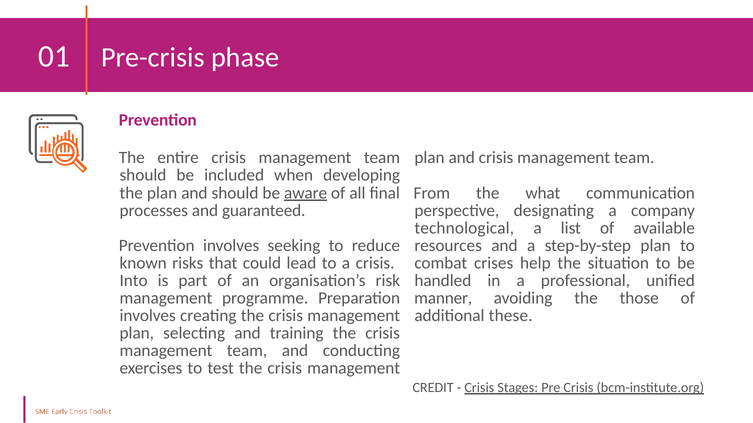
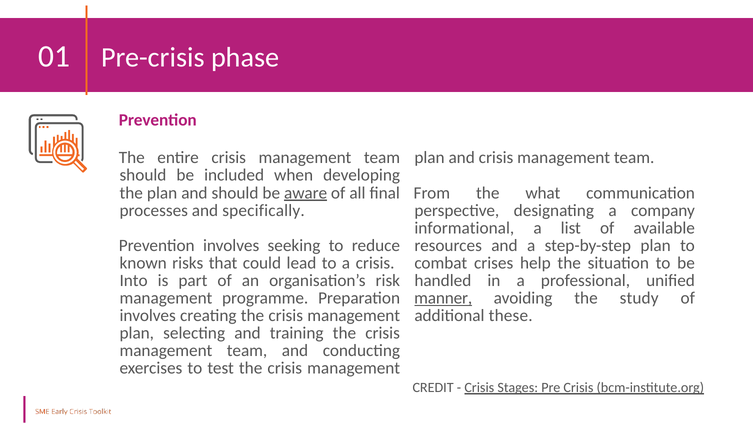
guaranteed: guaranteed -> specifically (264, 211)
technological: technological -> informational (464, 228)
manner underline: none -> present (443, 298)
those: those -> study (639, 298)
